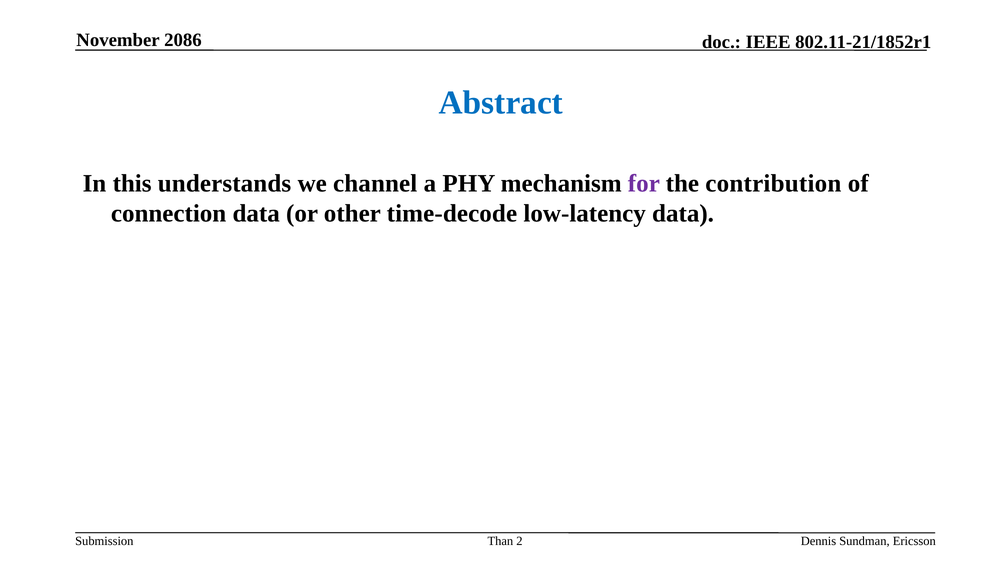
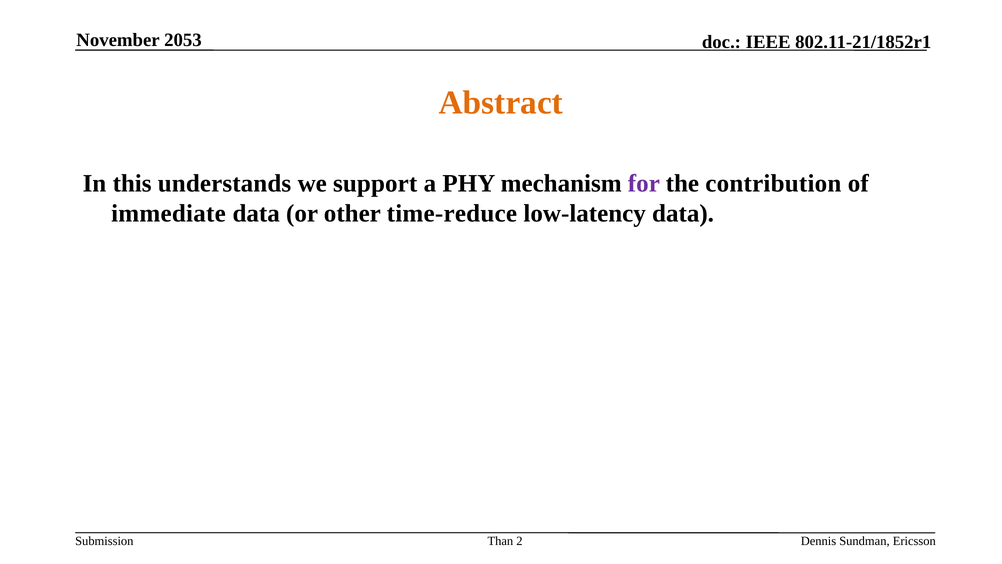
2086: 2086 -> 2053 (183, 40)
Abstract colour: blue -> orange (501, 102)
channel: channel -> support (375, 183)
connection: connection -> immediate (168, 213)
time-decode: time-decode -> time-reduce (452, 213)
